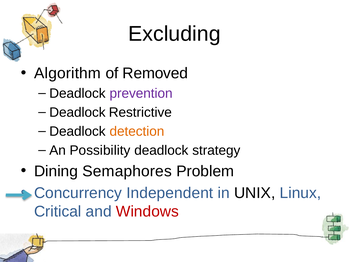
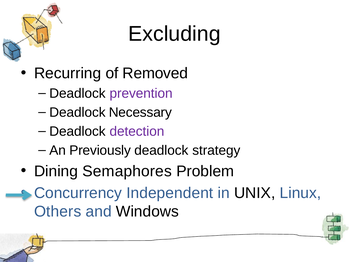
Algorithm: Algorithm -> Recurring (68, 73)
Restrictive: Restrictive -> Necessary (140, 112)
detection colour: orange -> purple (137, 131)
Possibility: Possibility -> Previously (100, 150)
Critical: Critical -> Others (58, 211)
Windows colour: red -> black (147, 211)
